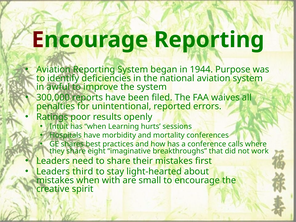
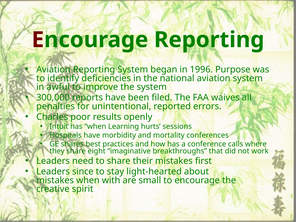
1944: 1944 -> 1996 (201, 70)
Ratings: Ratings -> Charles (52, 117)
third: third -> since (83, 172)
